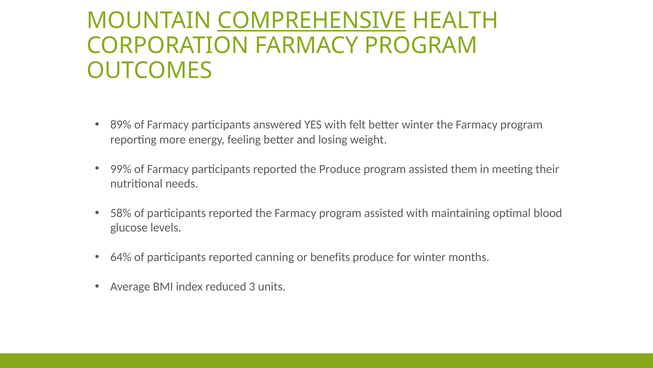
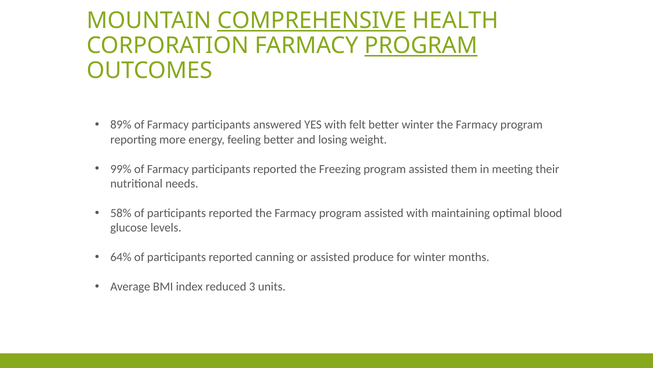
PROGRAM underline: none -> present (421, 46)
the Produce: Produce -> Freezing (340, 169)
or benefits: benefits -> assisted (330, 257)
